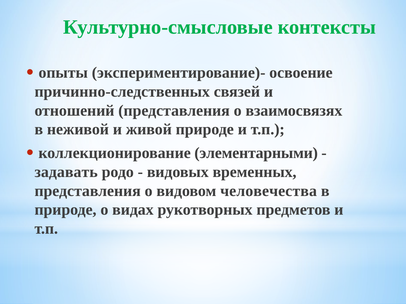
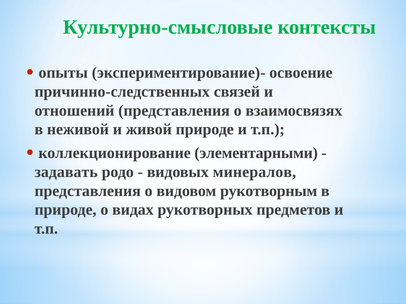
временных: временных -> минералов (254, 172)
человечества: человечества -> рукотворным (269, 191)
